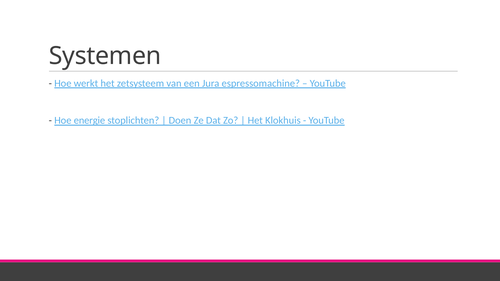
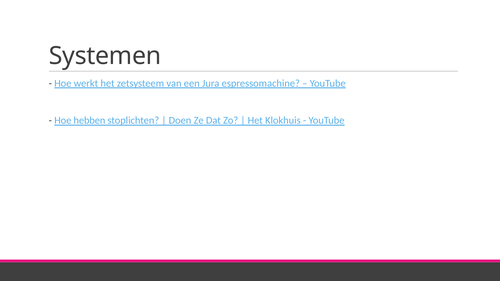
energie: energie -> hebben (89, 121)
